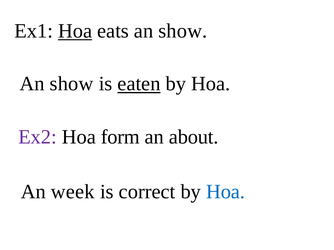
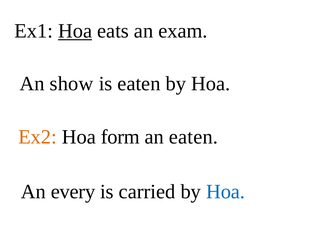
eats an show: show -> exam (183, 31)
eaten underline: present -> none (139, 84)
Ex2 colour: purple -> orange (38, 137)
an about: about -> eaten (193, 137)
week: week -> every (73, 192)
correct: correct -> carried (147, 192)
